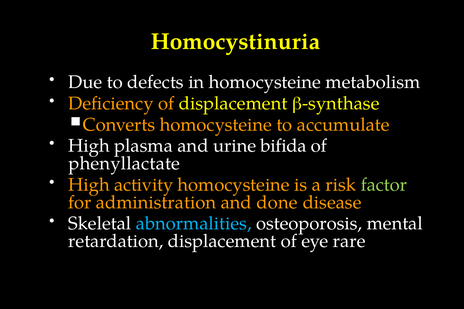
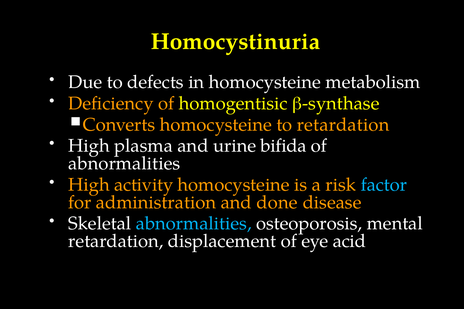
of displacement: displacement -> homogentisic (233, 104)
to accumulate: accumulate -> retardation (343, 125)
phenyllactate: phenyllactate -> abnormalities (124, 164)
factor colour: light green -> light blue (384, 185)
rare: rare -> acid (349, 241)
